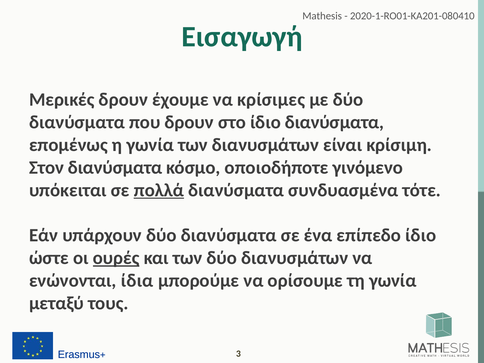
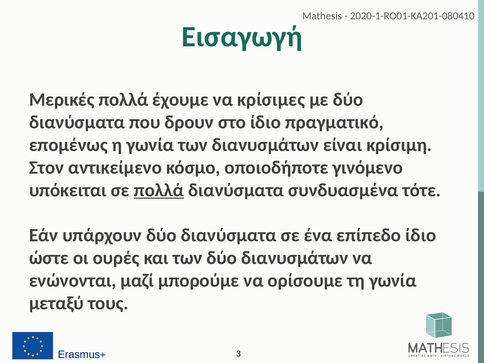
Μερικές δρουν: δρουν -> πολλά (123, 100)
ίδιο διανύσματα: διανύσματα -> πραγματικό (334, 122)
Στον διανύσματα: διανύσματα -> αντικείμενο (115, 168)
ουρές underline: present -> none (116, 258)
ίδια: ίδια -> μαζί (137, 281)
